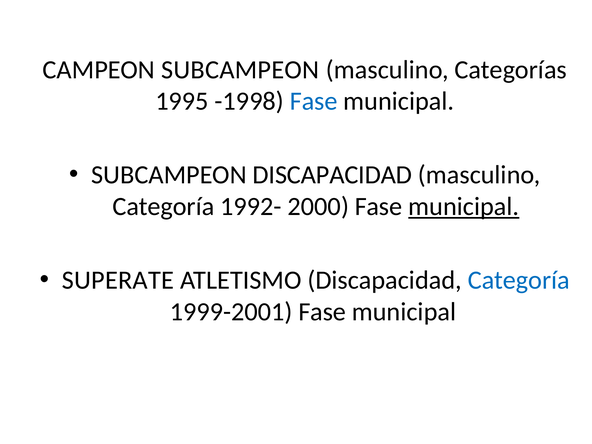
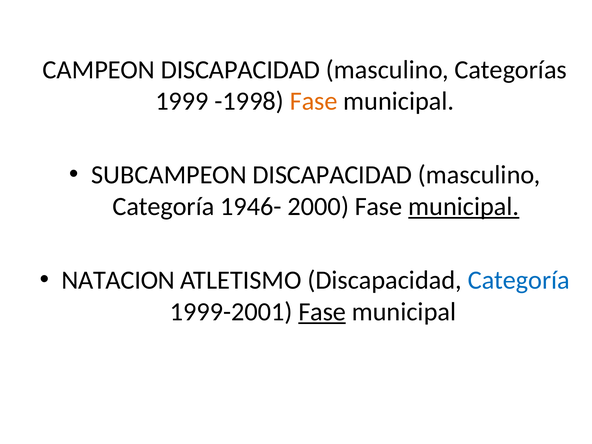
CAMPEON SUBCAMPEON: SUBCAMPEON -> DISCAPACIDAD (240, 70)
1995: 1995 -> 1999 (182, 101)
Fase colour: blue -> orange (314, 101)
1992-: 1992- -> 1946- (251, 207)
SUPERATE: SUPERATE -> NATACION (118, 280)
Fase underline: none -> present (322, 312)
